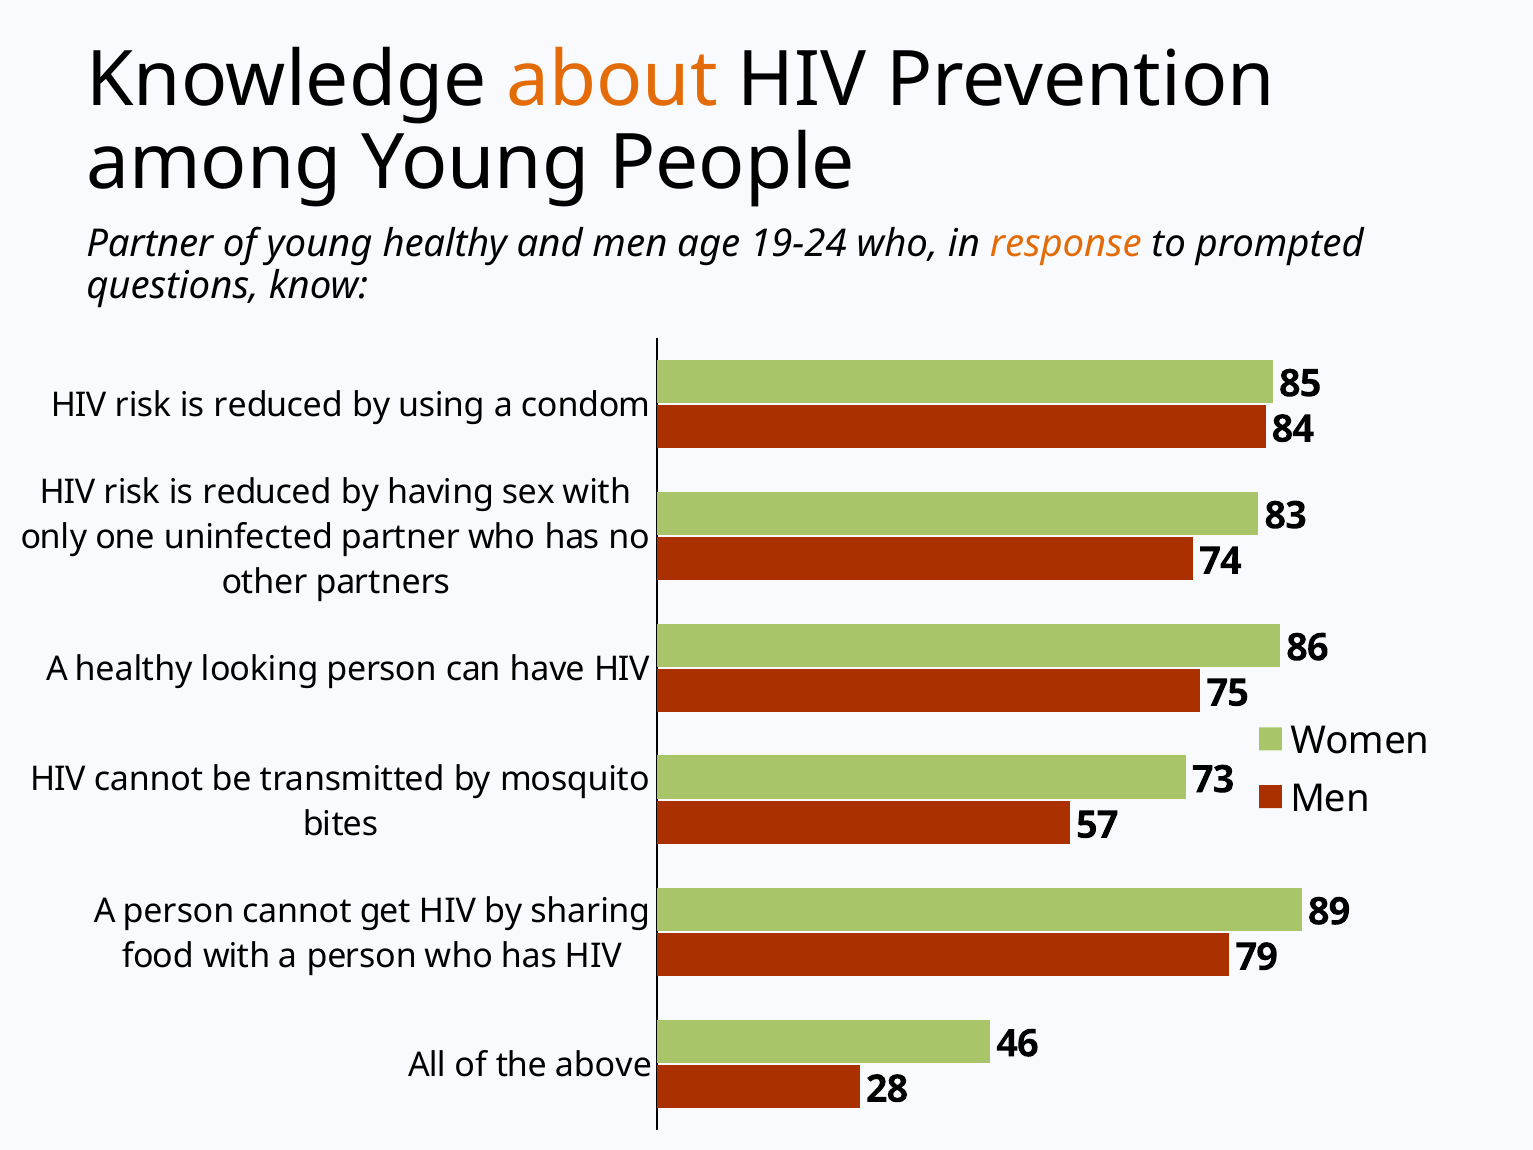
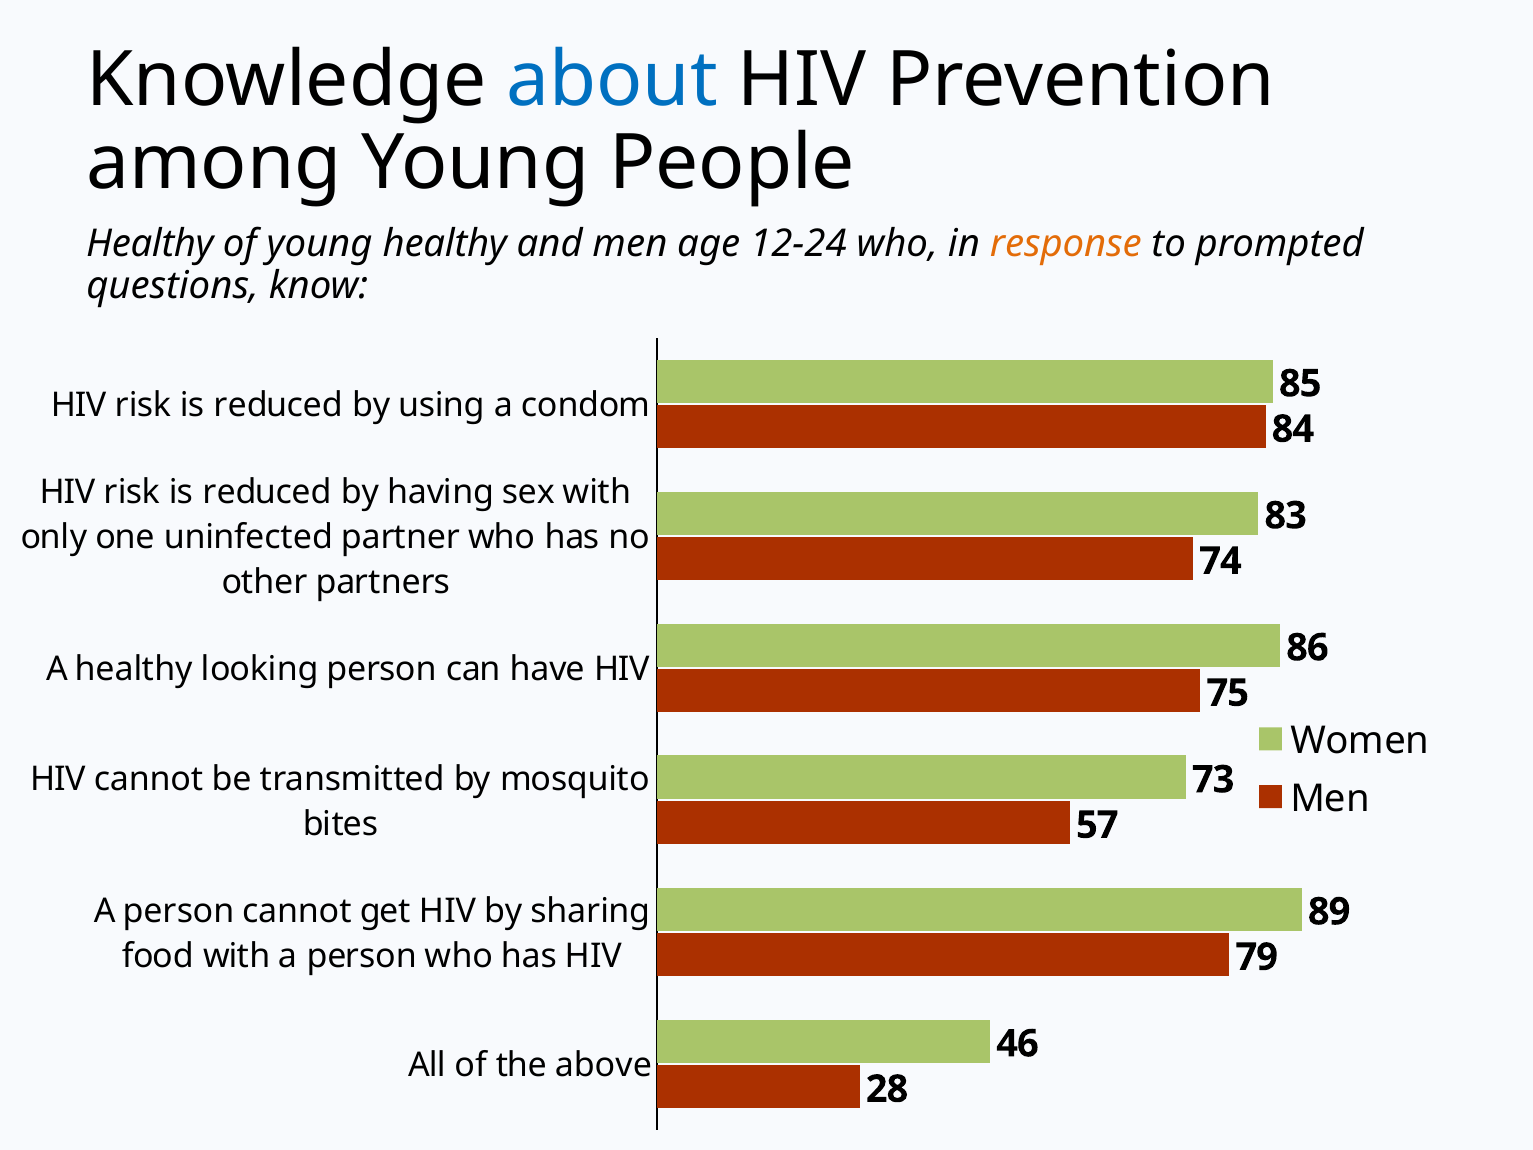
about colour: orange -> blue (612, 80)
Partner: Partner -> Healthy (150, 244)
19-24: 19-24 -> 12-24 (798, 244)
